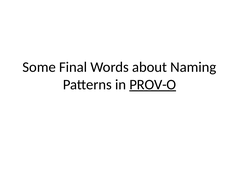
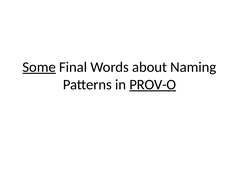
Some underline: none -> present (39, 67)
